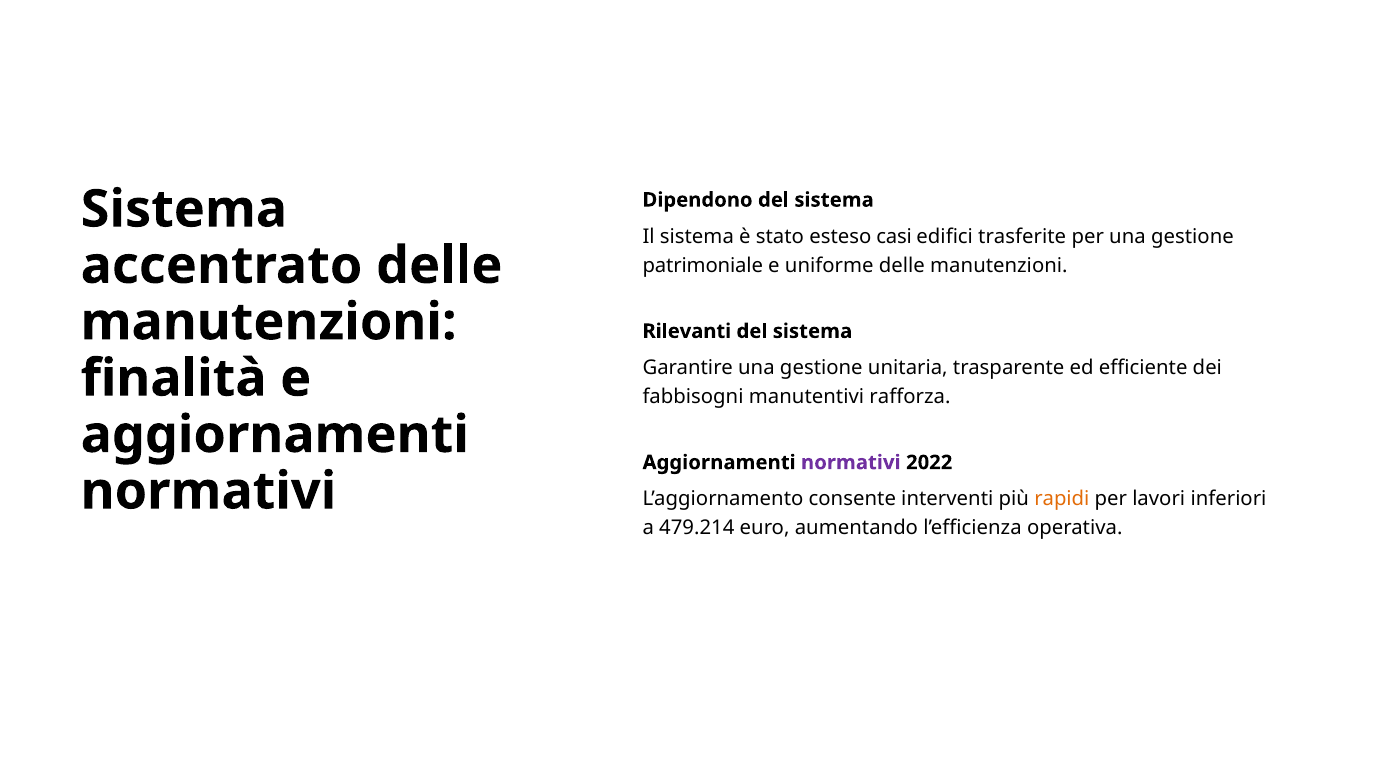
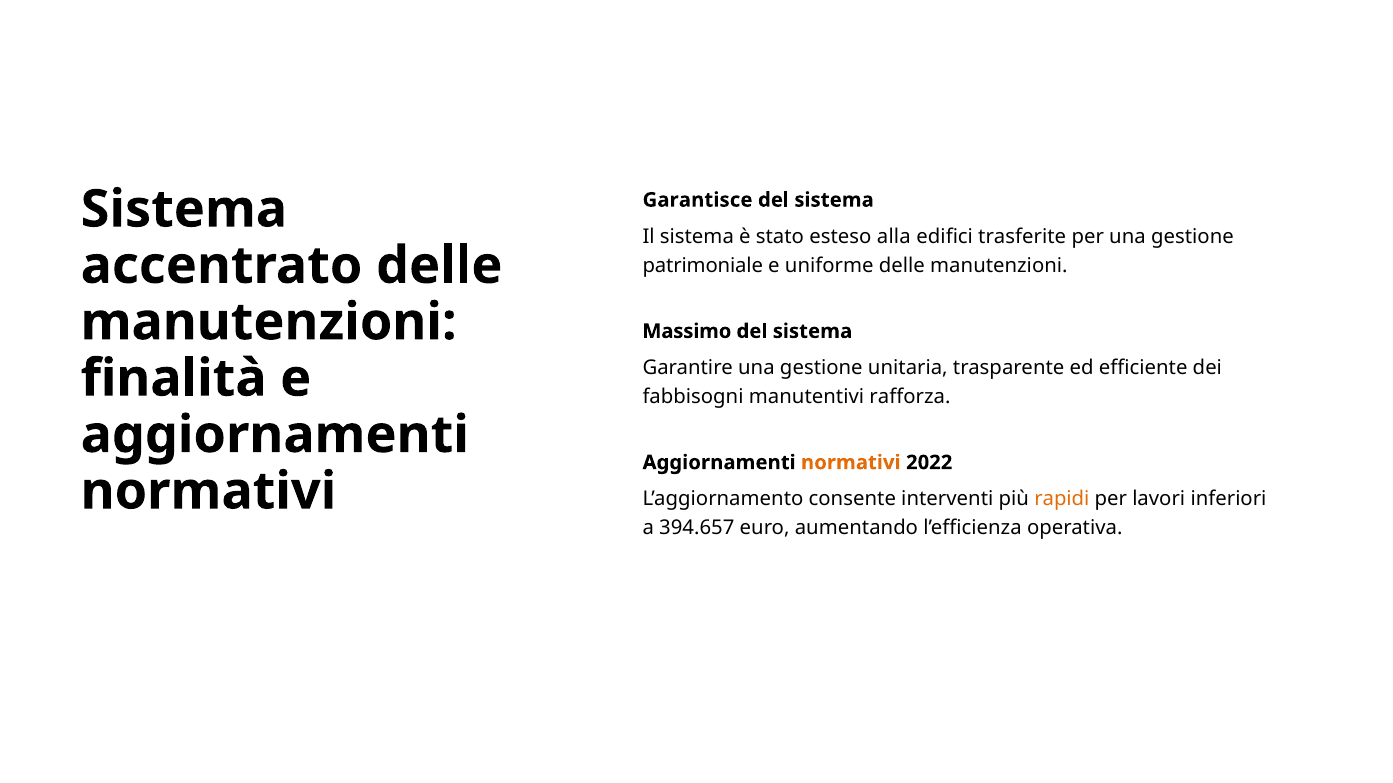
Dipendono: Dipendono -> Garantisce (697, 200)
casi: casi -> alla (894, 237)
Rilevanti: Rilevanti -> Massimo (687, 331)
normativi colour: purple -> orange (851, 463)
479.214: 479.214 -> 394.657 (697, 529)
